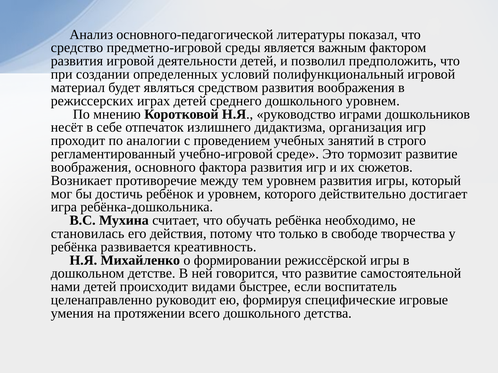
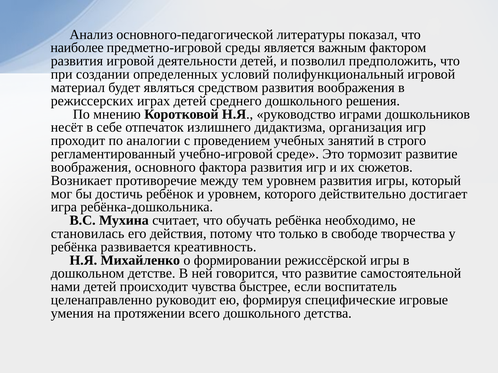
средство: средство -> наиболее (77, 48)
дошкольного уровнем: уровнем -> решения (373, 101)
видами: видами -> чувства (214, 287)
